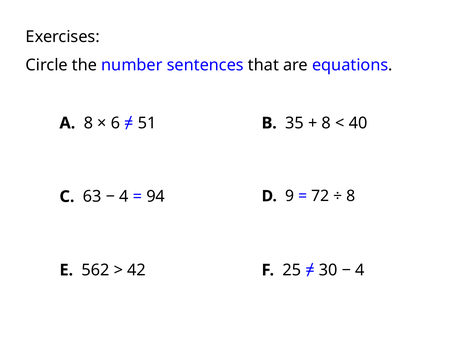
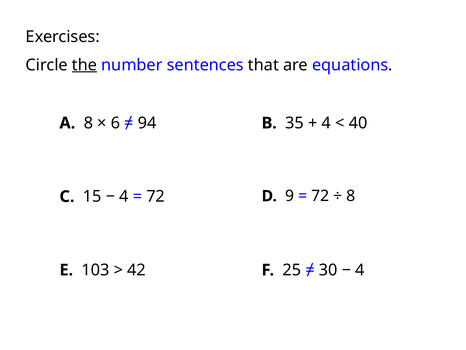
the underline: none -> present (85, 65)
51: 51 -> 94 (147, 123)
8: 8 -> 4 (326, 123)
63: 63 -> 15 (92, 196)
94: 94 -> 72 (156, 196)
562: 562 -> 103 (96, 270)
